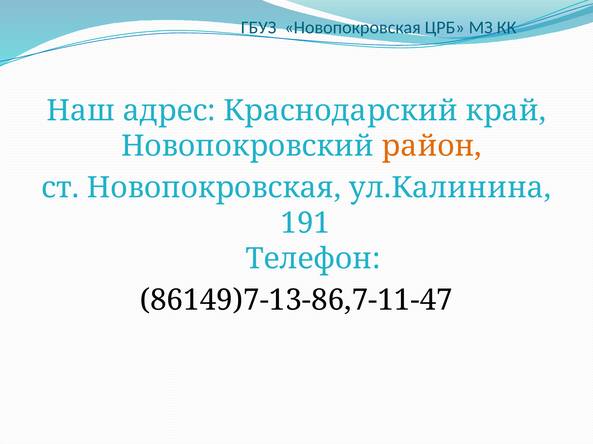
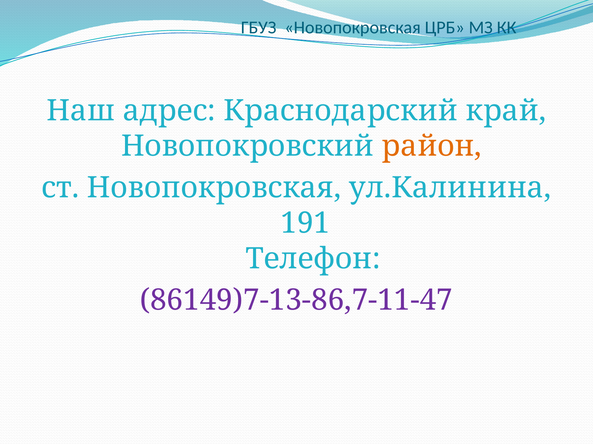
86149)7-13-86,7-11-47 colour: black -> purple (296, 301)
